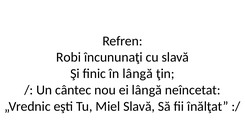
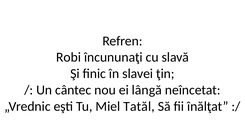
în lângă: lângă -> slavei (138, 74)
Miel Slavă: Slavă -> Tatăl (139, 106)
